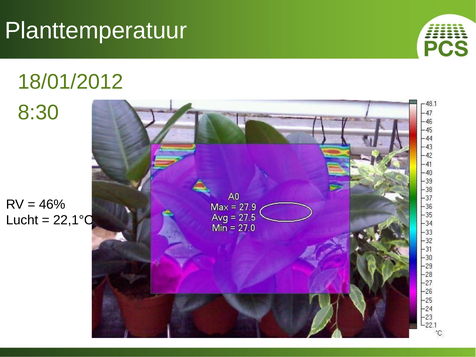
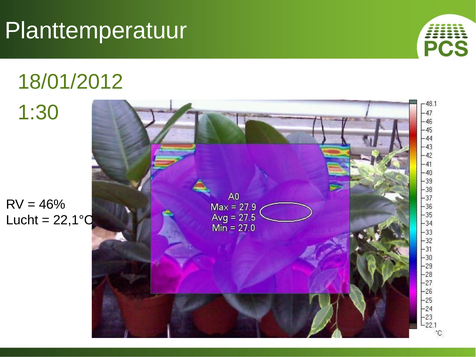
8:30: 8:30 -> 1:30 (38, 112)
